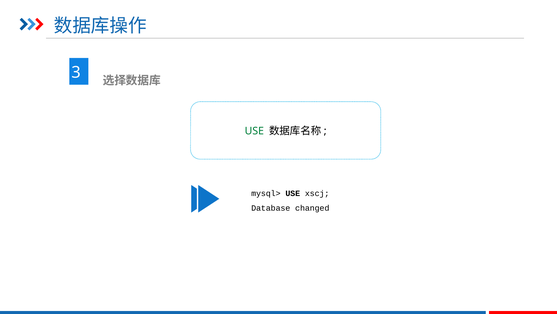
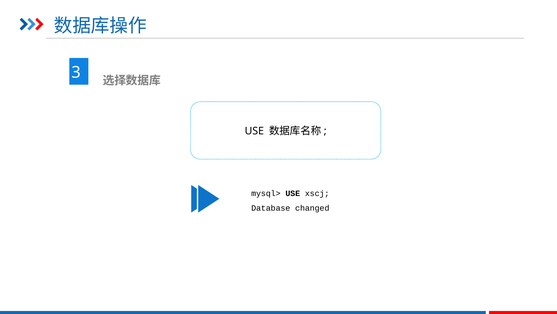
USE colour: green -> black (254, 131)
